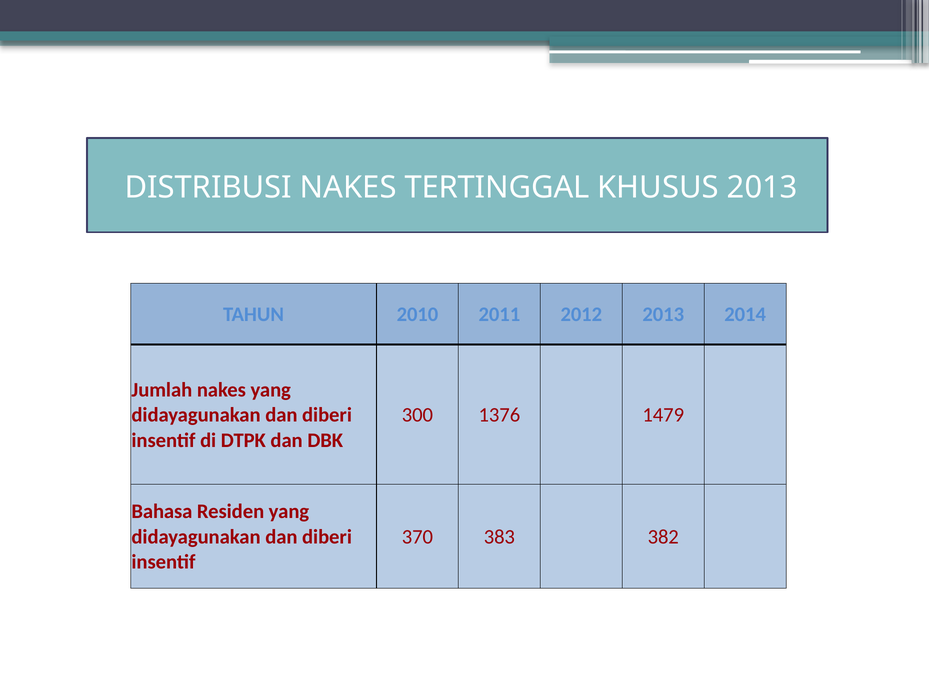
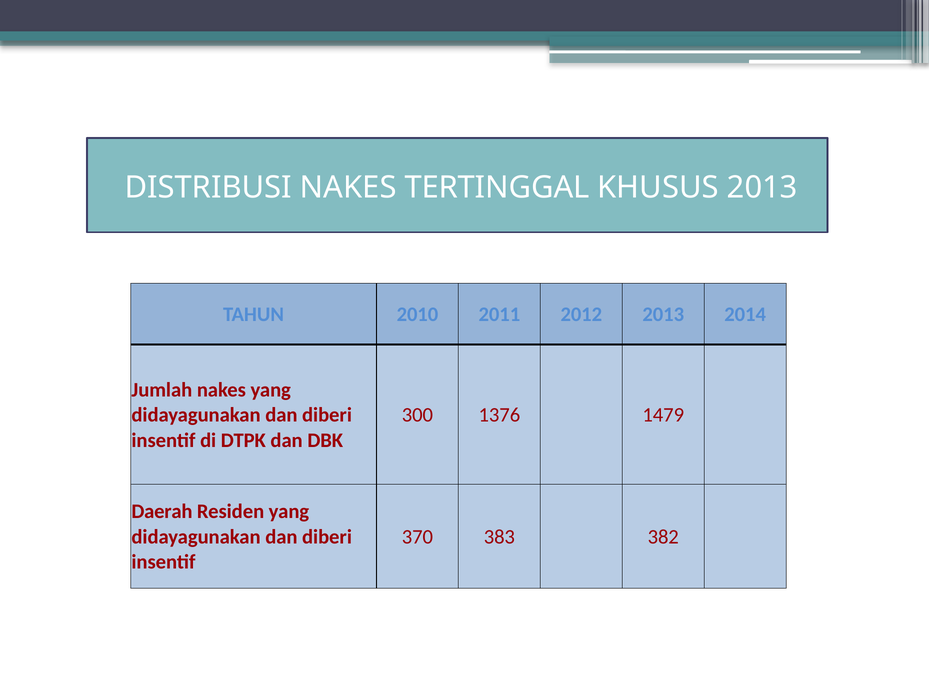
Bahasa: Bahasa -> Daerah (162, 511)
